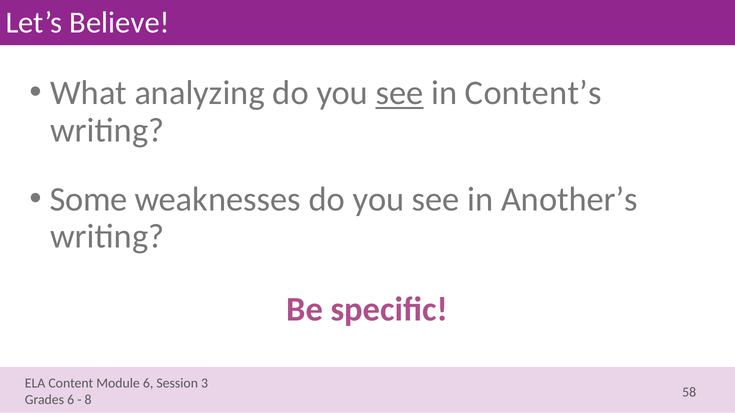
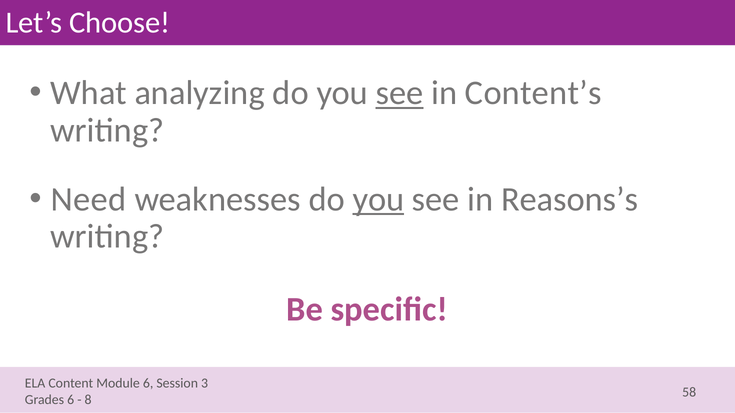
Believe: Believe -> Choose (120, 23)
Some: Some -> Need (88, 199)
you underline: none -> present (378, 199)
Another’s: Another’s -> Reasons’s (570, 199)
